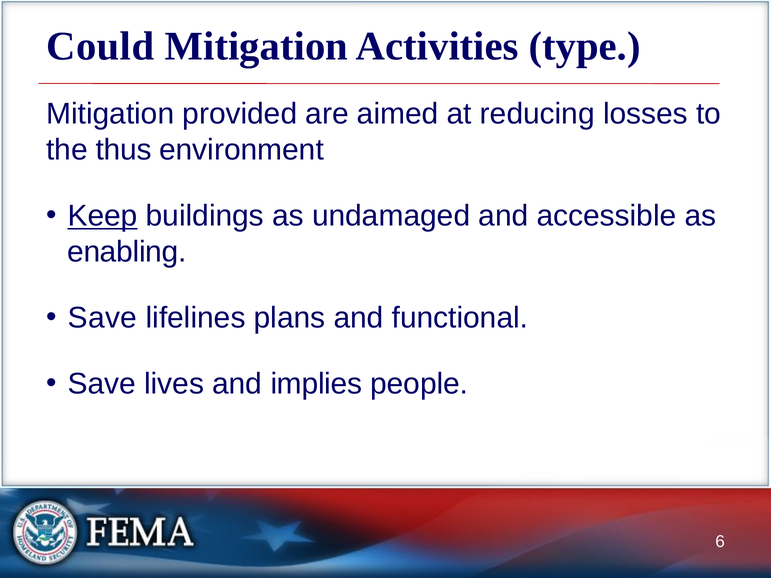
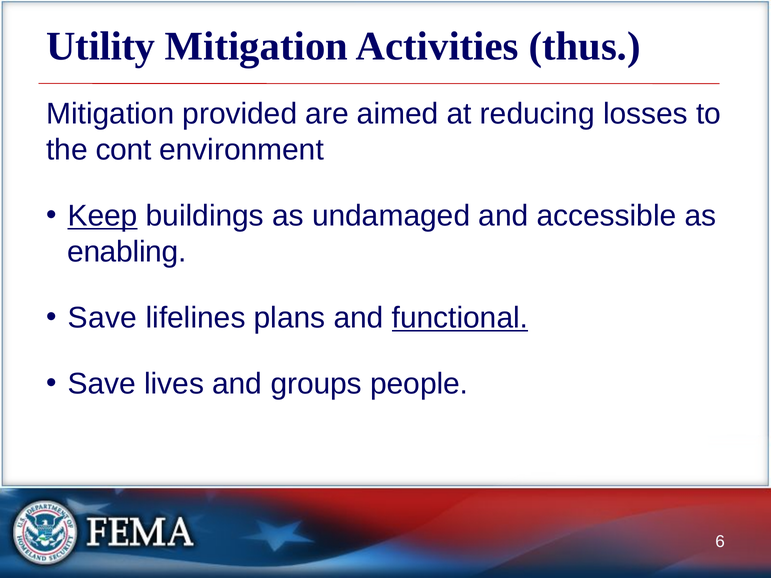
Could: Could -> Utility (101, 47)
type: type -> thus (585, 47)
thus: thus -> cont (124, 150)
functional underline: none -> present (460, 318)
implies: implies -> groups (316, 384)
